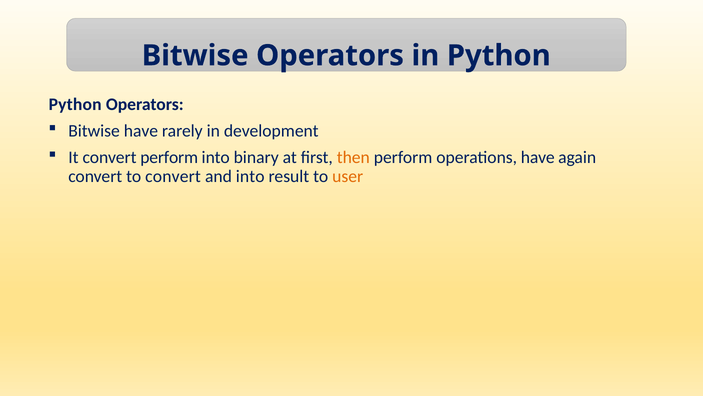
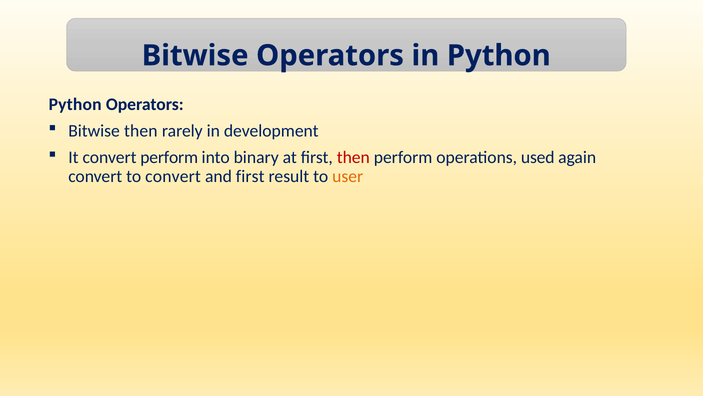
Bitwise have: have -> then (141, 131)
then colour: orange -> red (353, 157)
operations have: have -> used (538, 157)
and into: into -> first (250, 176)
